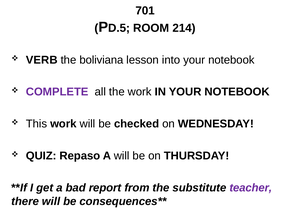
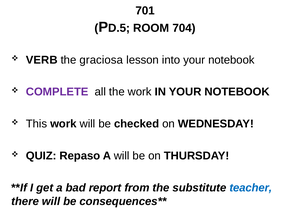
214: 214 -> 704 (184, 28)
boliviana: boliviana -> graciosa (101, 60)
teacher colour: purple -> blue (251, 187)
